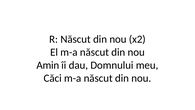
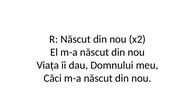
Amin: Amin -> Viața (48, 65)
